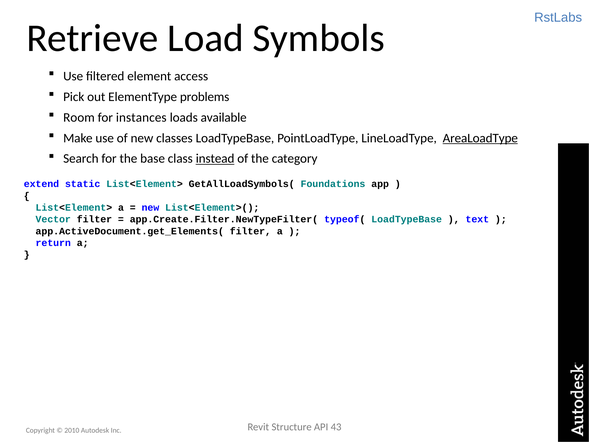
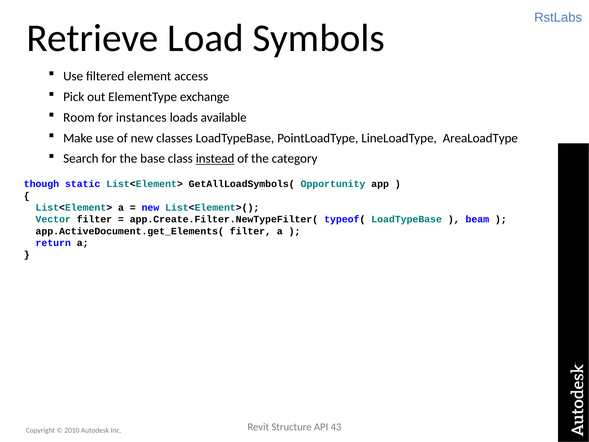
problems: problems -> exchange (205, 97)
AreaLoadType underline: present -> none (480, 138)
extend: extend -> though (41, 184)
Foundations: Foundations -> Opportunity (333, 184)
text: text -> beam (477, 219)
